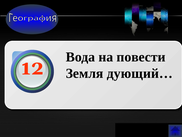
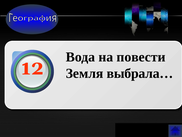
дующий…: дующий… -> выбрала… (140, 73)
